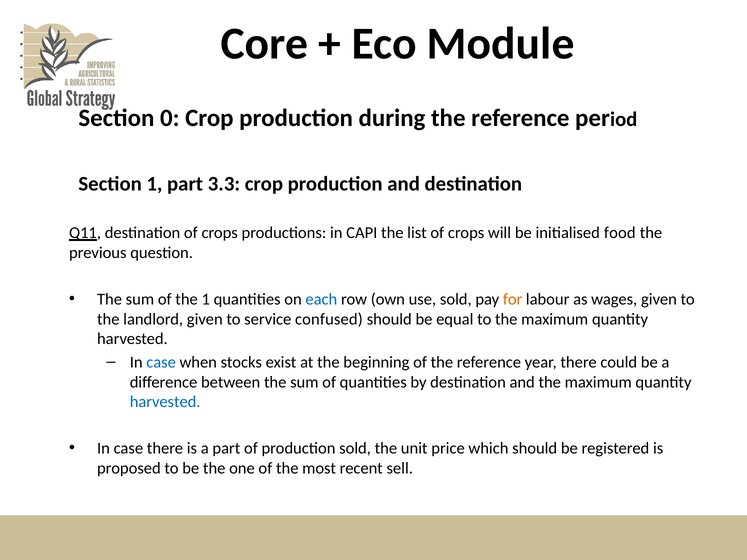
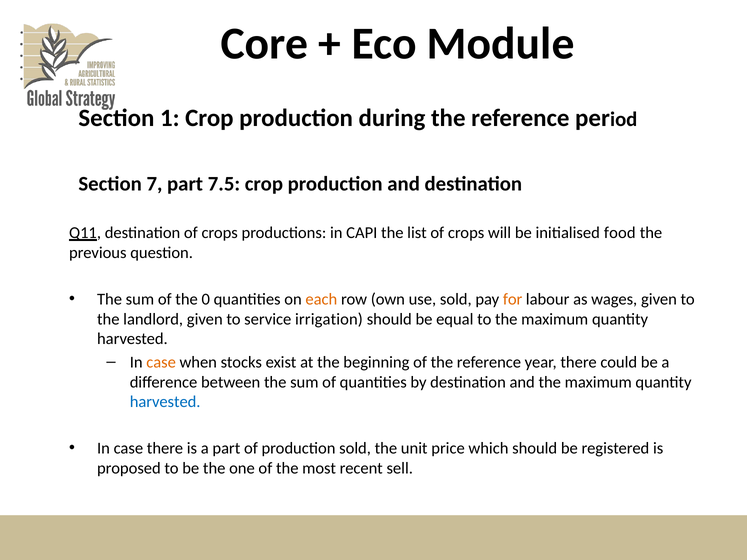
0: 0 -> 1 (170, 118)
Section 1: 1 -> 7 (154, 184)
3.3: 3.3 -> 7.5 (224, 184)
the 1: 1 -> 0 (206, 299)
each colour: blue -> orange (321, 299)
confused: confused -> irrigation (329, 319)
case colour: blue -> orange (161, 362)
